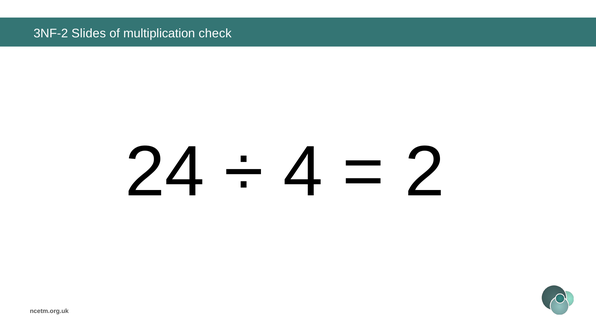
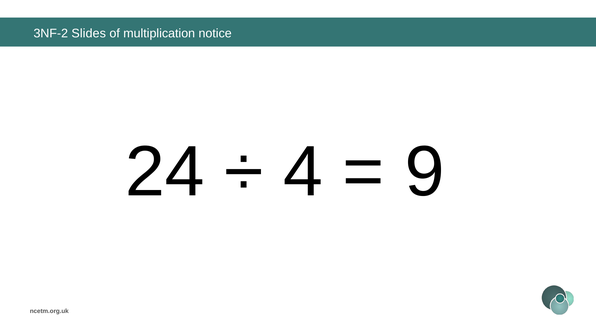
check: check -> notice (215, 33)
2: 2 -> 9 (425, 172)
